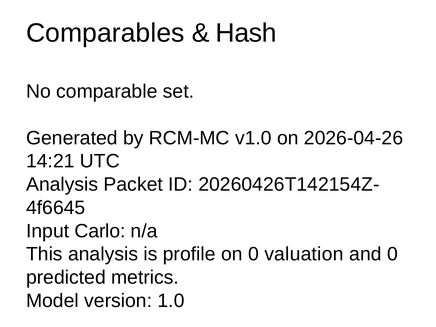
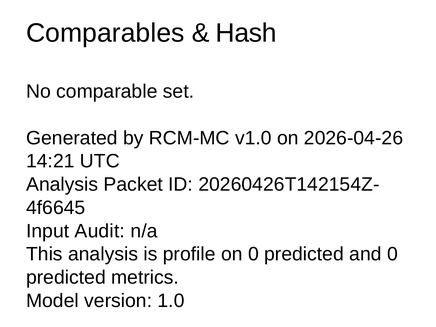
Carlo: Carlo -> Audit (100, 231)
on 0 valuation: valuation -> predicted (304, 254)
